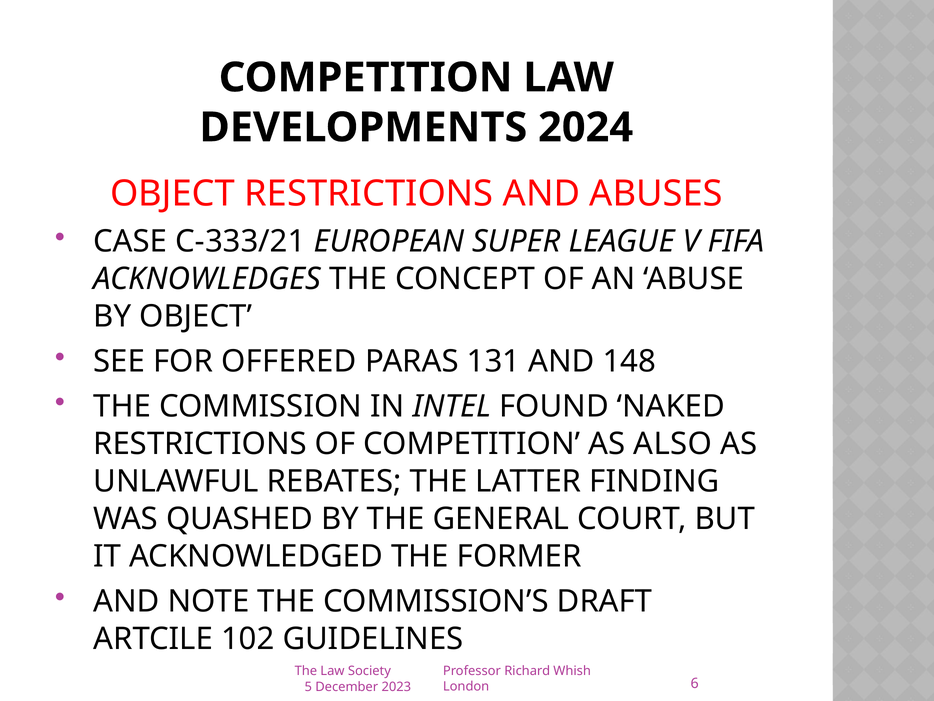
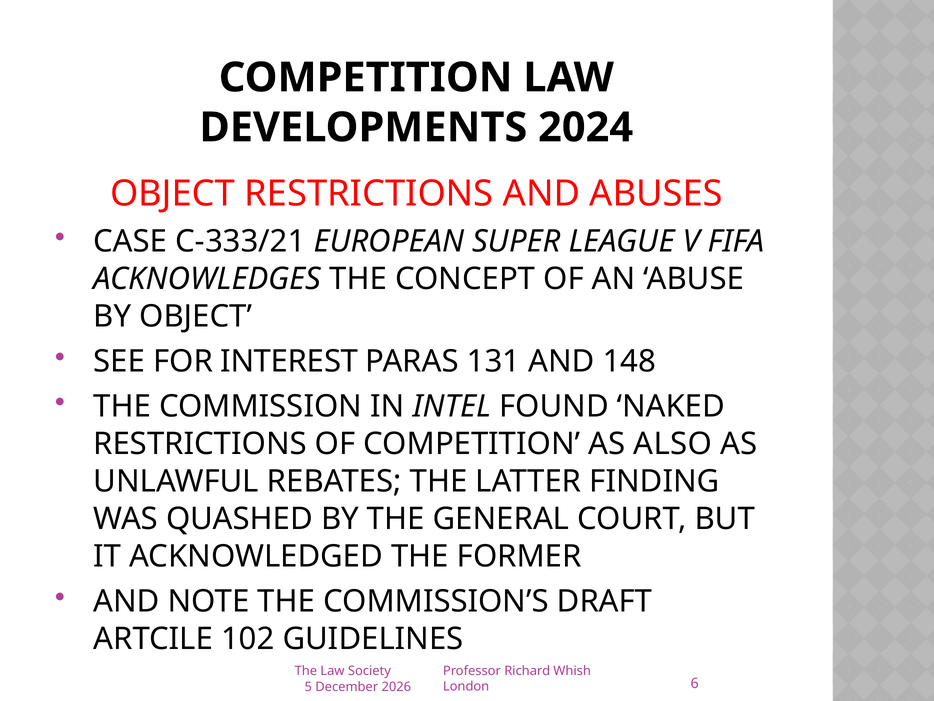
OFFERED: OFFERED -> INTEREST (289, 361)
2023: 2023 -> 2026 (396, 686)
